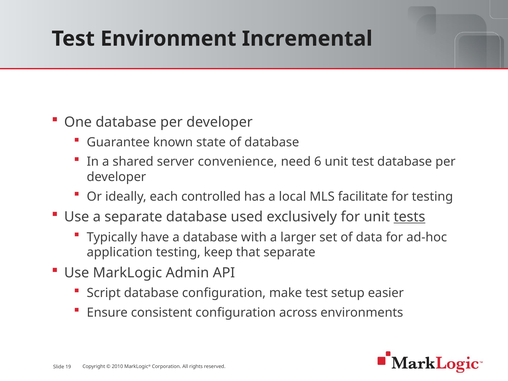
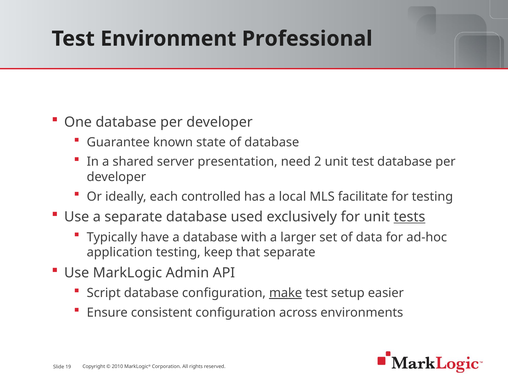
Incremental: Incremental -> Professional (307, 39)
convenience: convenience -> presentation (238, 162)
6: 6 -> 2 (318, 162)
make underline: none -> present (286, 293)
